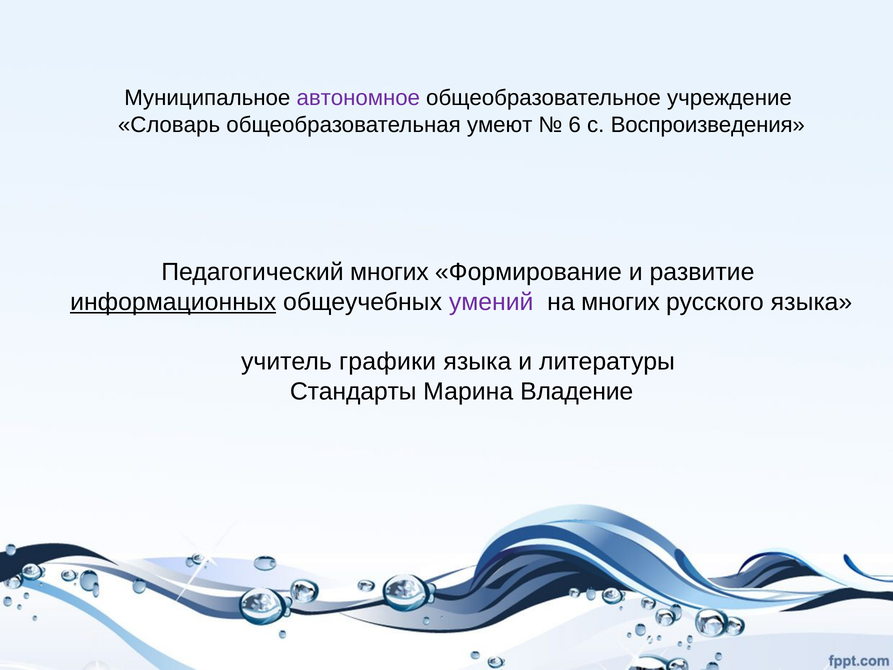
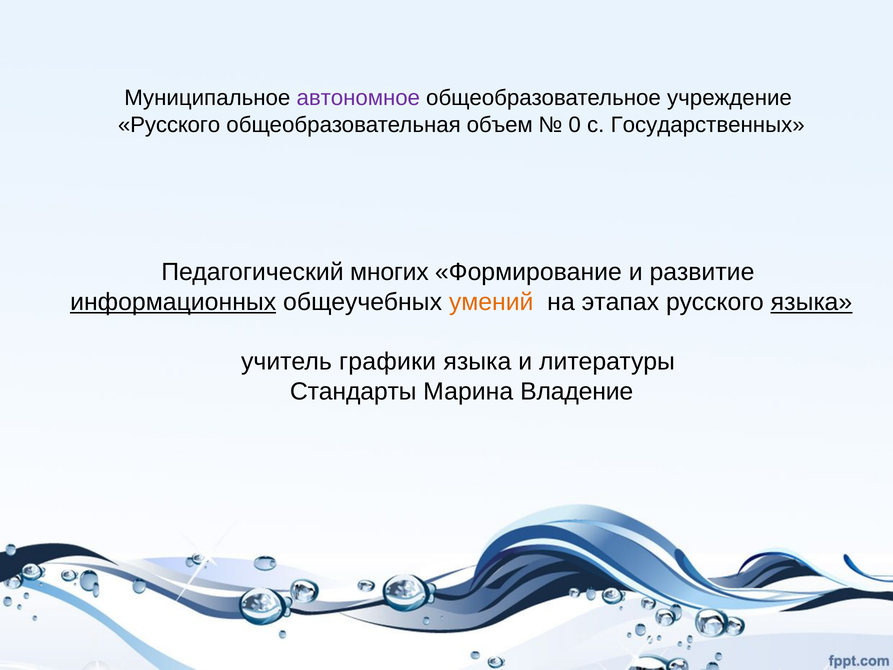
Словарь: Словарь -> Русского (169, 125)
умеют: умеют -> объем (500, 125)
6: 6 -> 0 (575, 125)
Воспроизведения: Воспроизведения -> Государственных (708, 125)
умений colour: purple -> orange (491, 302)
на многих: многих -> этапах (620, 302)
языка underline: none -> present (811, 302)
